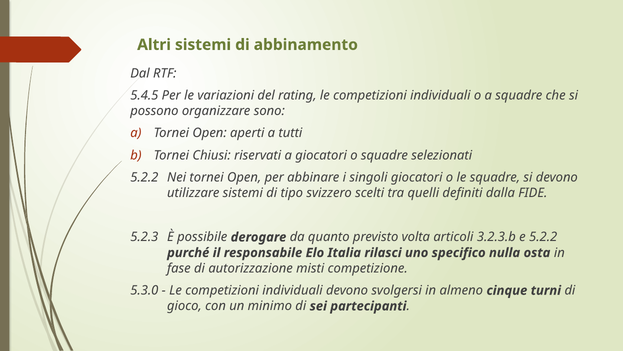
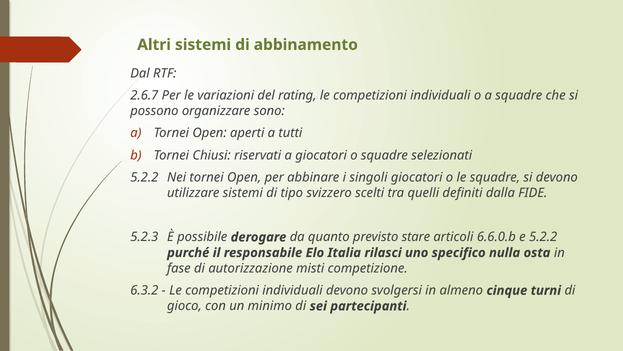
5.4.5: 5.4.5 -> 2.6.7 (144, 95)
volta: volta -> stare (416, 237)
3.2.3.b: 3.2.3.b -> 6.6.0.b (496, 237)
5.3.0: 5.3.0 -> 6.3.2 (144, 290)
